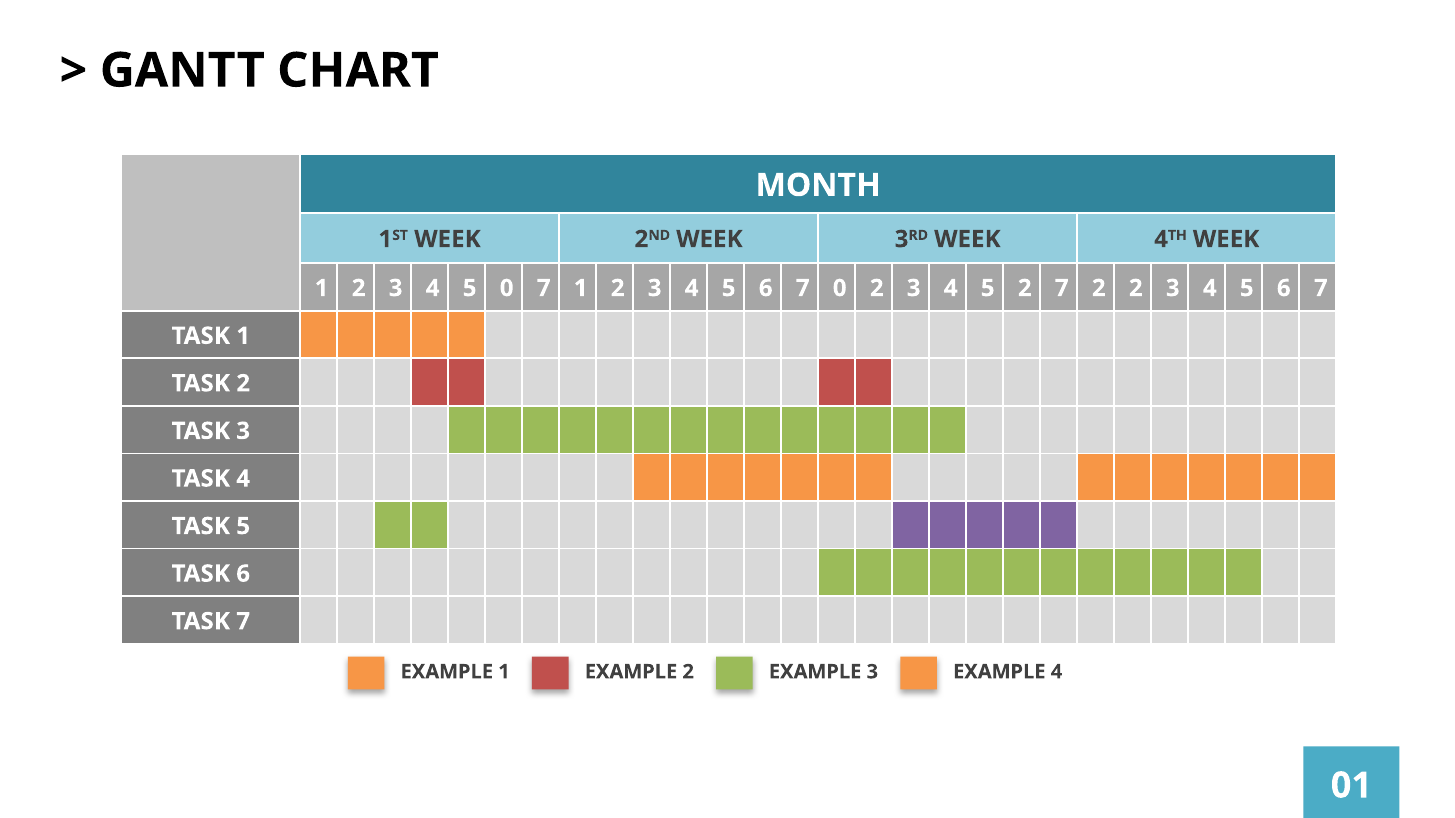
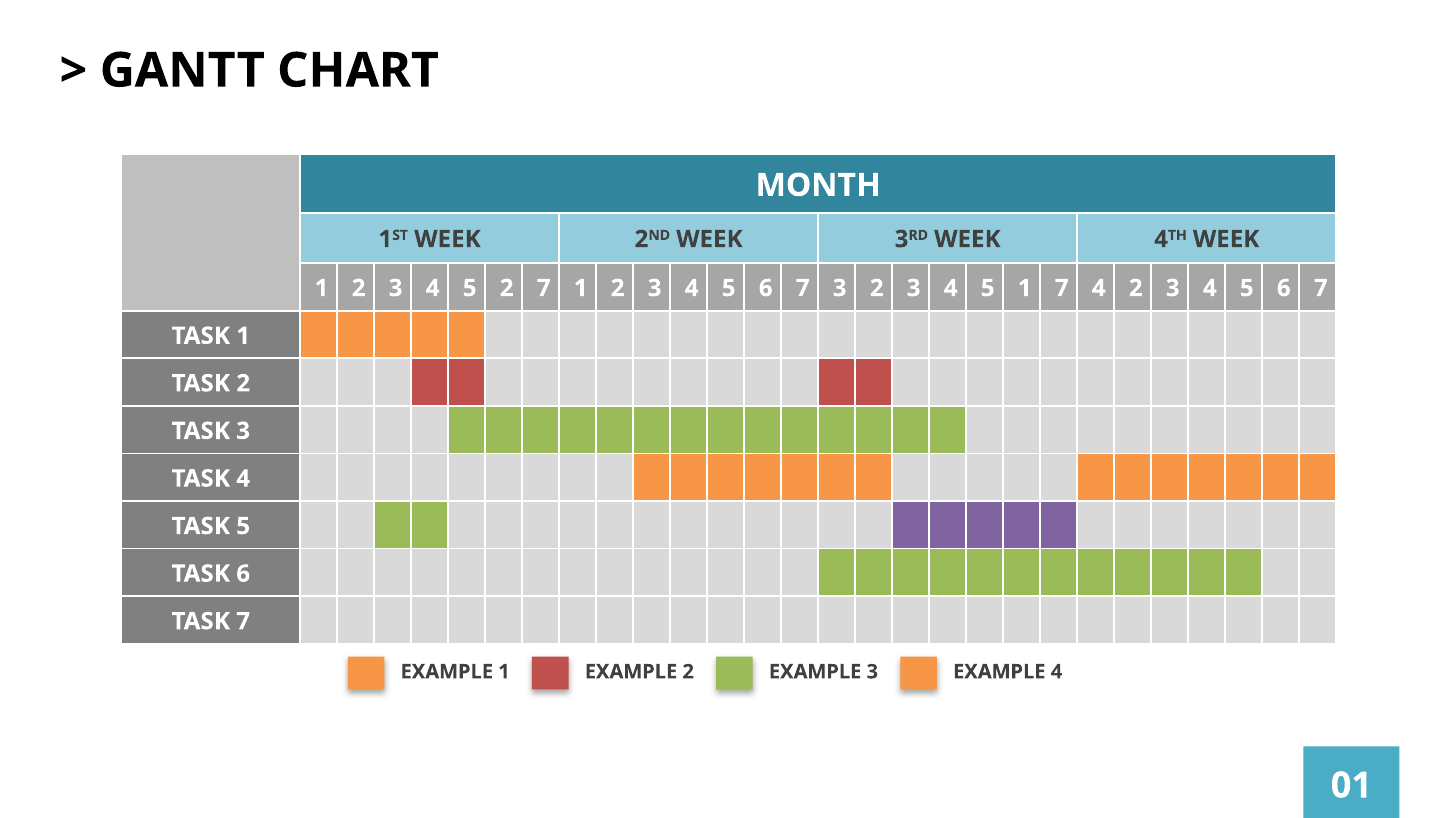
5 0: 0 -> 2 (507, 288)
7 0: 0 -> 3 (840, 288)
5 2: 2 -> 1 (1025, 288)
7 2: 2 -> 4 (1099, 288)
